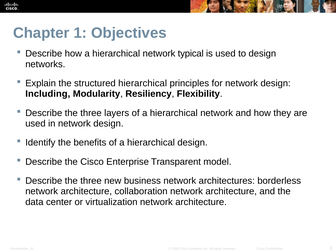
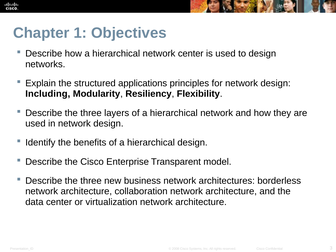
network typical: typical -> center (191, 54)
structured hierarchical: hierarchical -> applications (143, 83)
